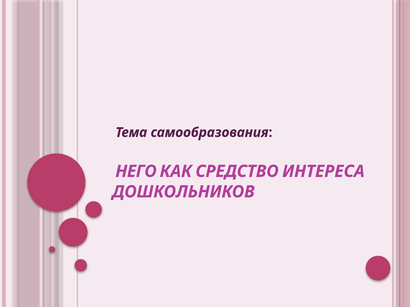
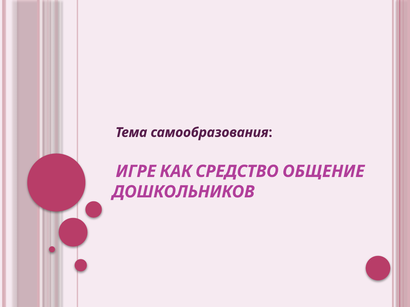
НЕГО: НЕГО -> ИГРЕ (136, 172)
ИНТЕРЕСА: ИНТЕРЕСА -> ОБЩЕНИЕ (323, 172)
